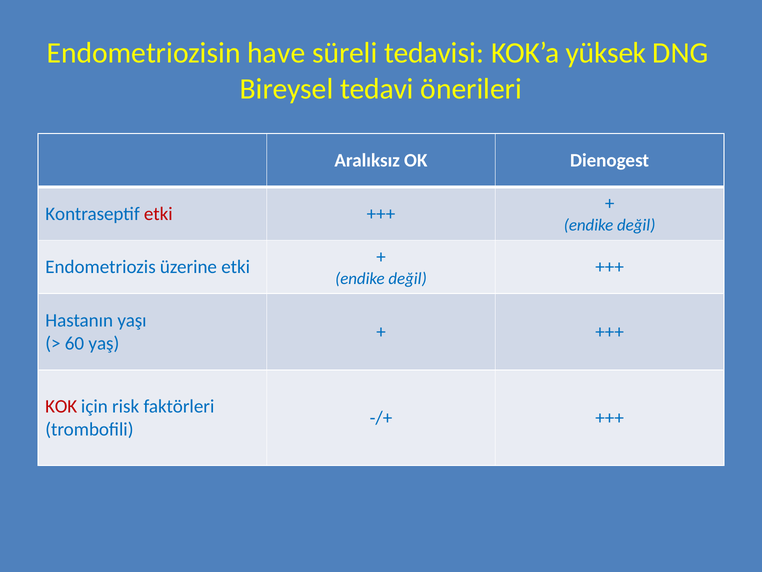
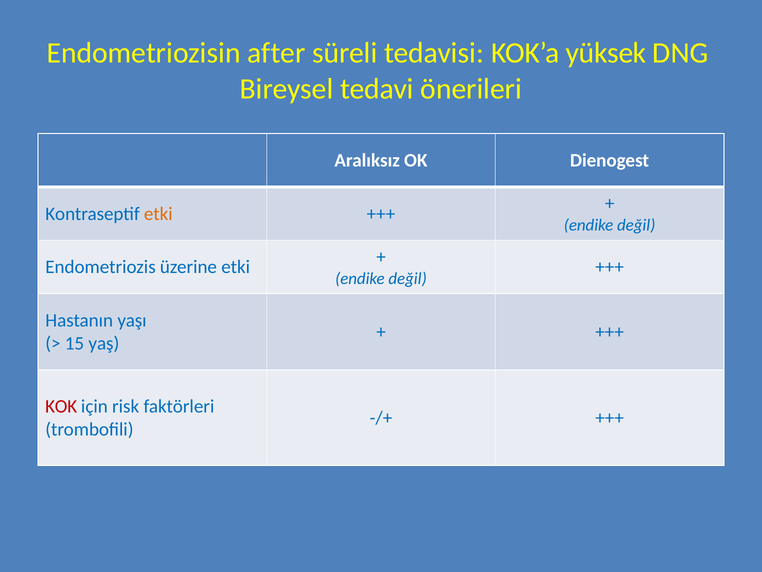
have: have -> after (276, 53)
etki colour: red -> orange (158, 214)
60: 60 -> 15 (74, 343)
